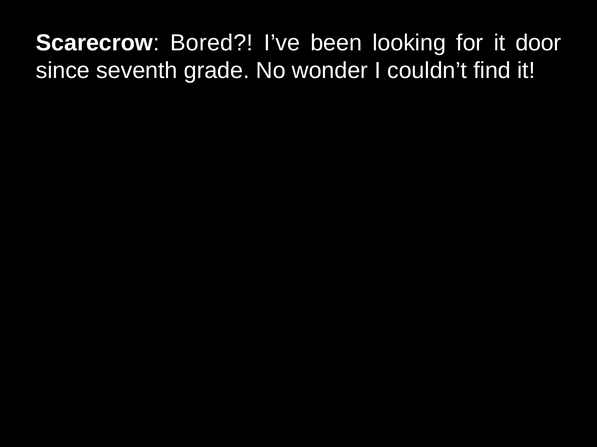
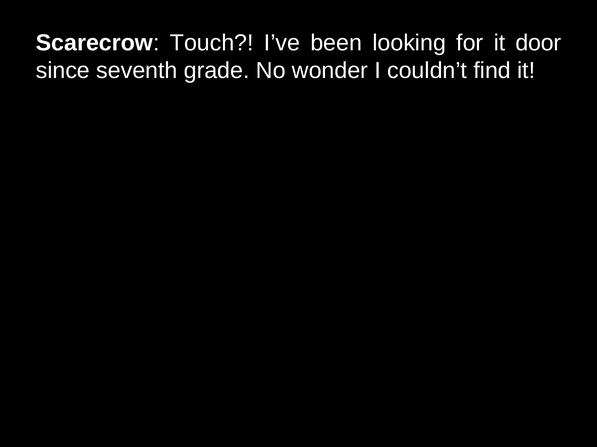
Bored: Bored -> Touch (212, 43)
